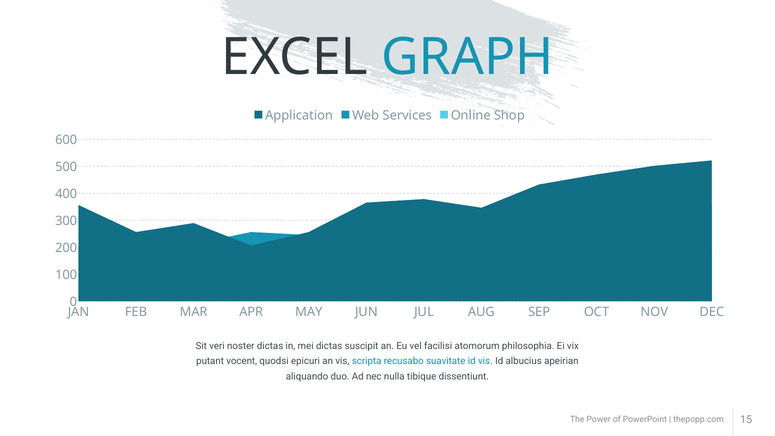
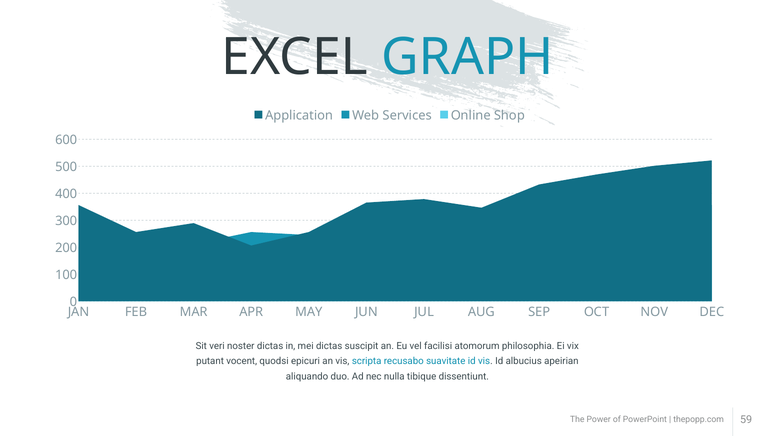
15: 15 -> 59 (746, 420)
